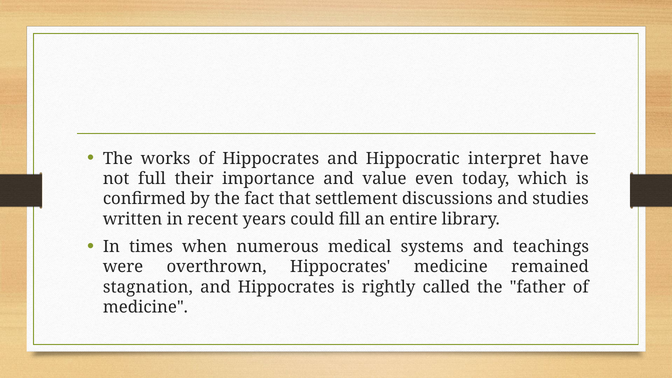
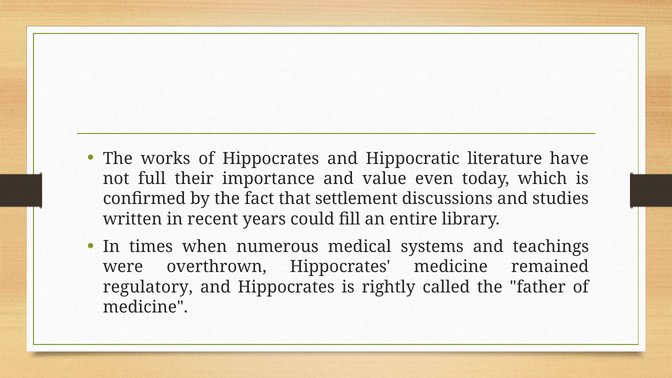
interpret: interpret -> literature (505, 158)
stagnation: stagnation -> regulatory (148, 287)
